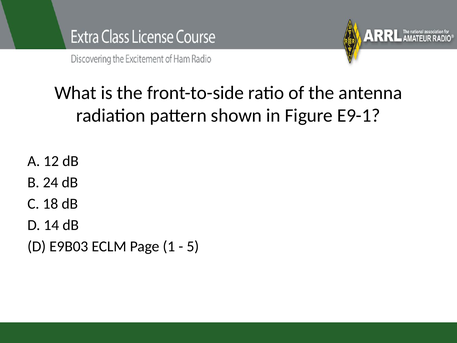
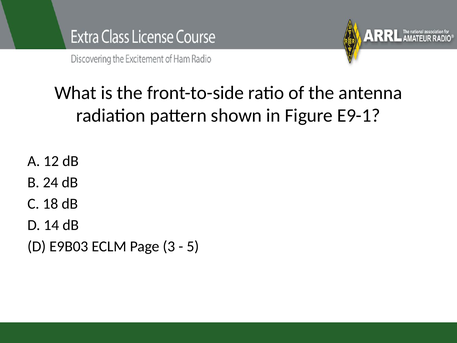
1: 1 -> 3 (169, 246)
